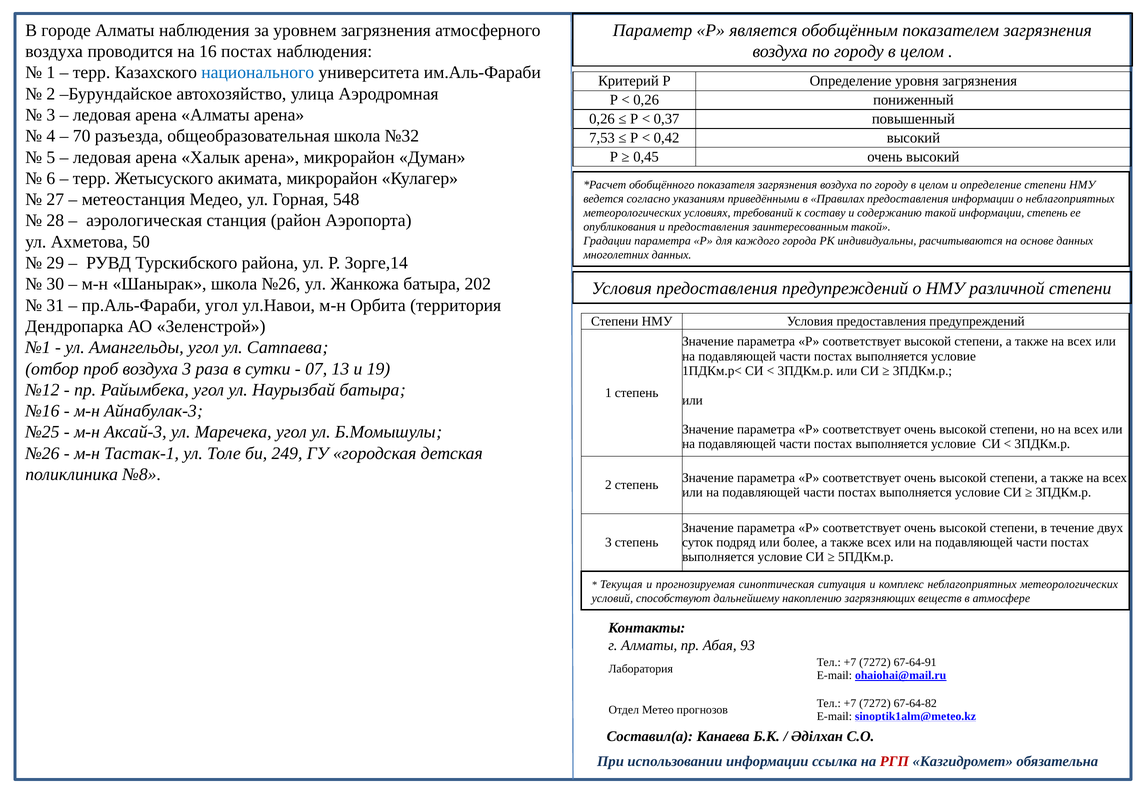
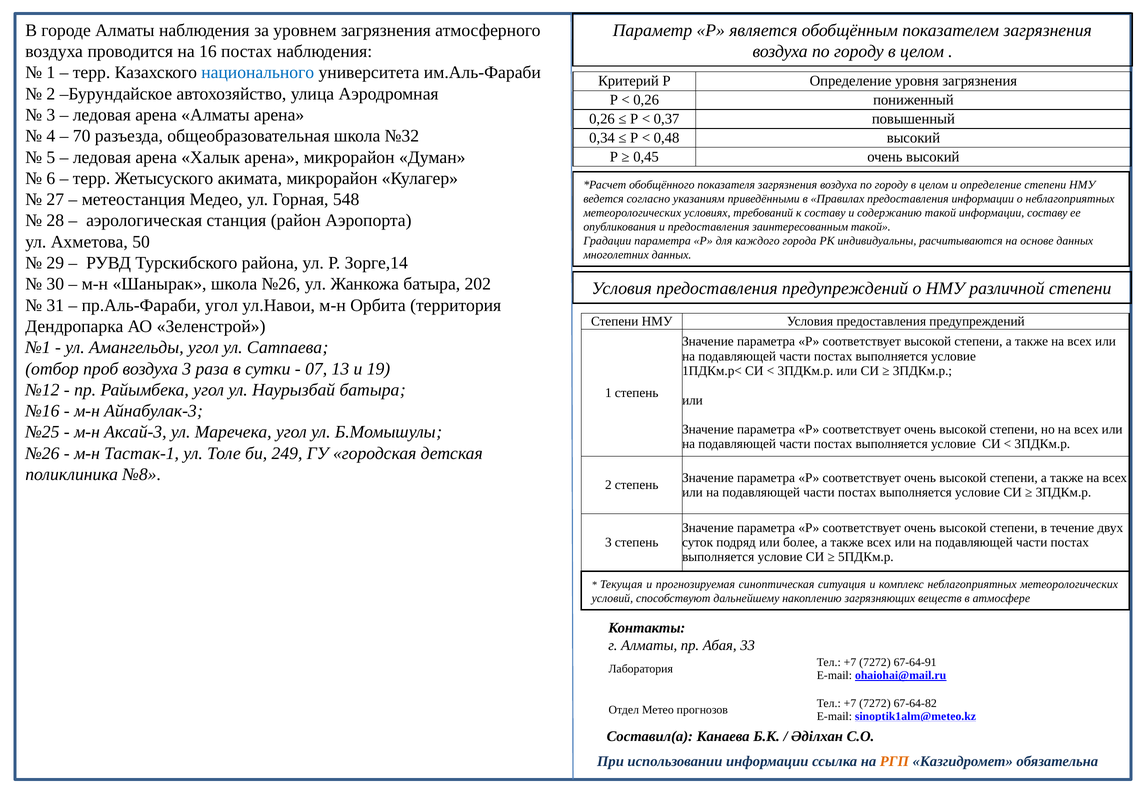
7,53: 7,53 -> 0,34 (602, 138)
0,42: 0,42 -> 0,48 (667, 138)
информации степень: степень -> составу (1047, 213)
93: 93 -> 33 (748, 646)
РГП colour: red -> orange (894, 762)
